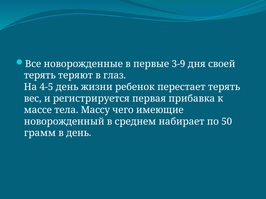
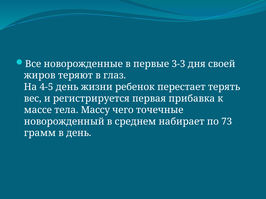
3-9: 3-9 -> 3-3 (178, 64)
терять: терять -> жиров (40, 76)
имеющие: имеющие -> точечные (160, 110)
50: 50 -> 73 (227, 122)
